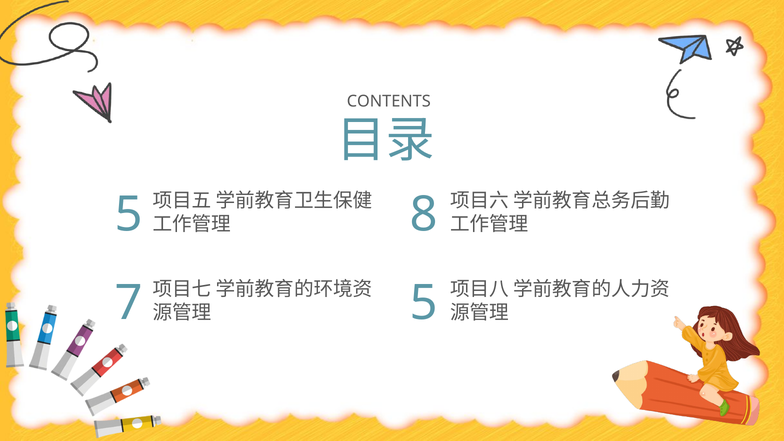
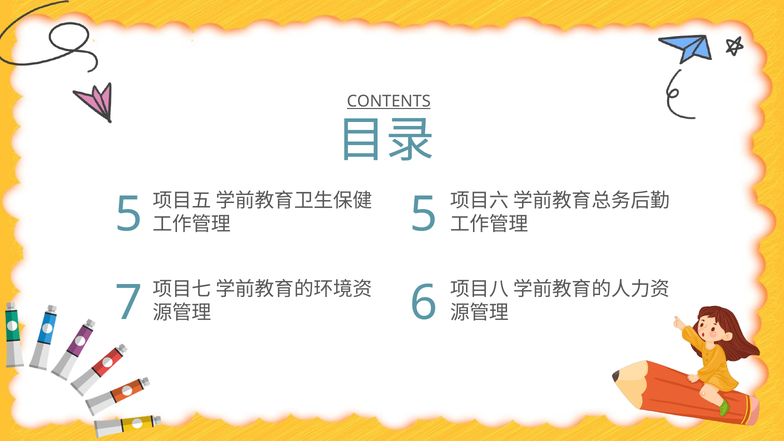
CONTENTS underline: none -> present (389, 101)
5 8: 8 -> 5 (424, 215)
7 5: 5 -> 6 (424, 303)
